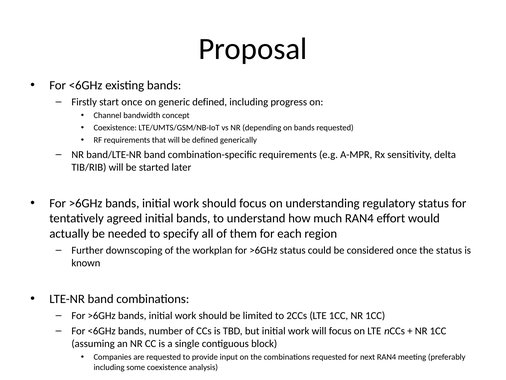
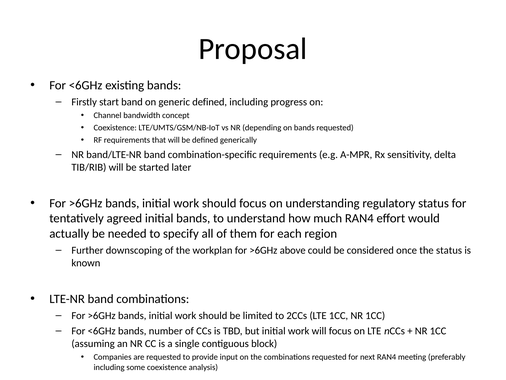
start once: once -> band (132, 102)
>6GHz status: status -> above (293, 250)
